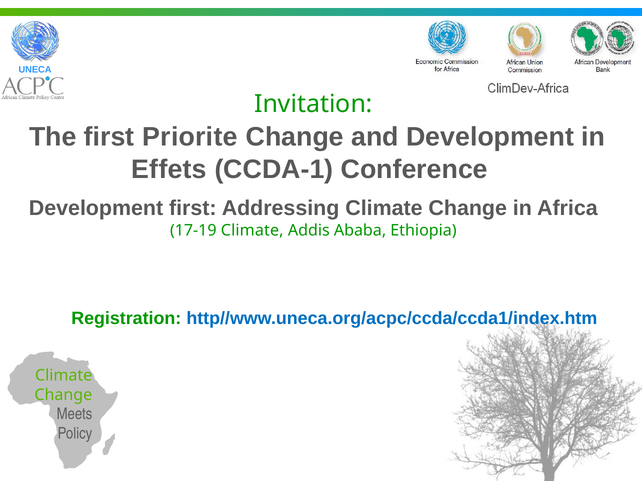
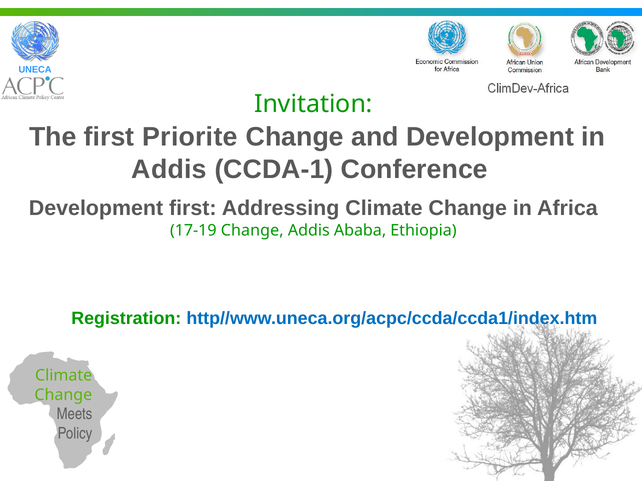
Effets: Effets -> Addis (169, 169)
17-19 Climate: Climate -> Change (252, 231)
